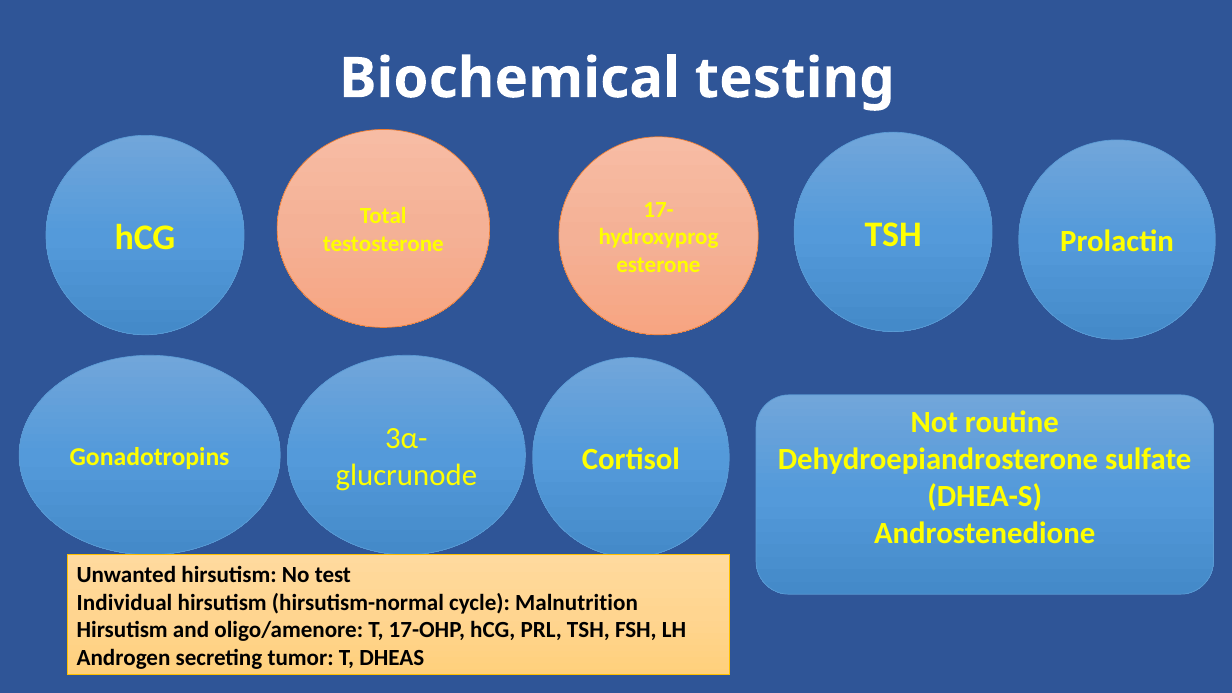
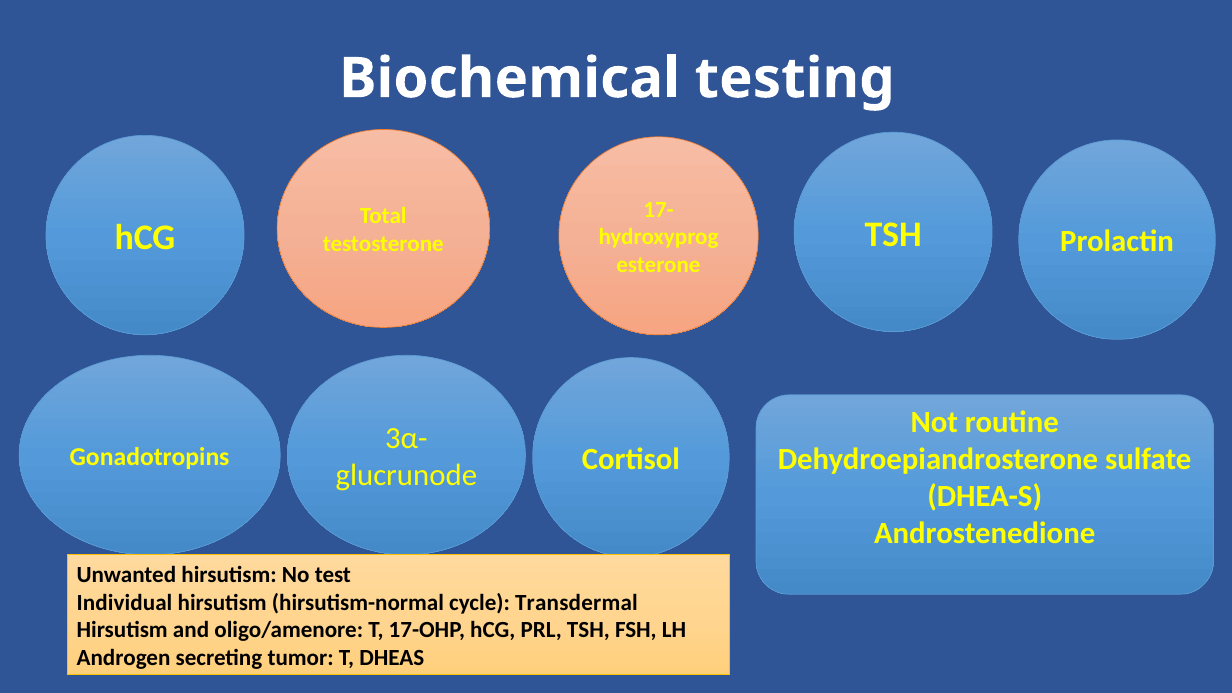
Malnutrition: Malnutrition -> Transdermal (576, 603)
